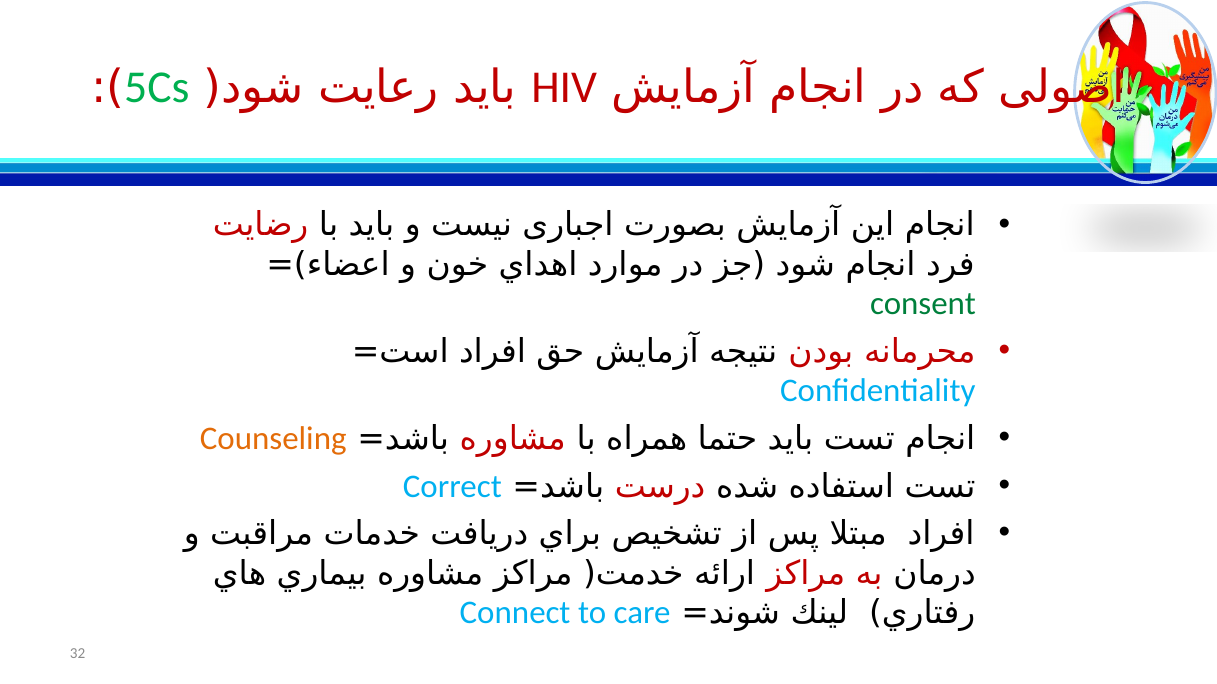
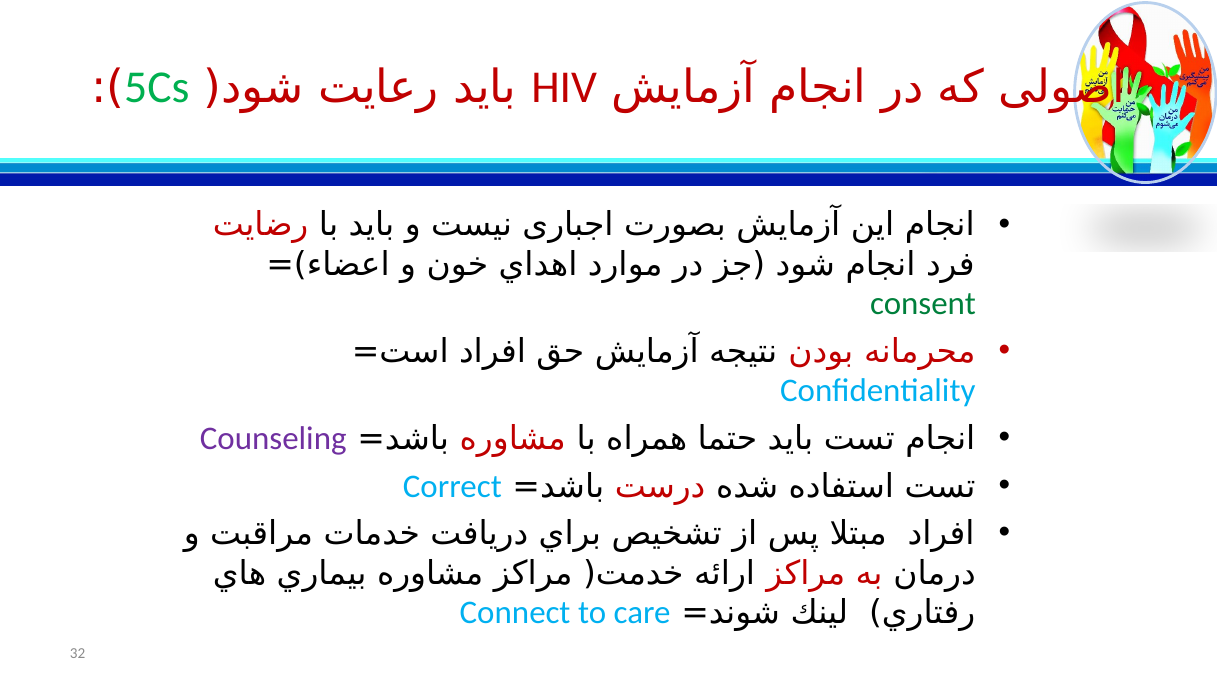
Counseling colour: orange -> purple (273, 439)
